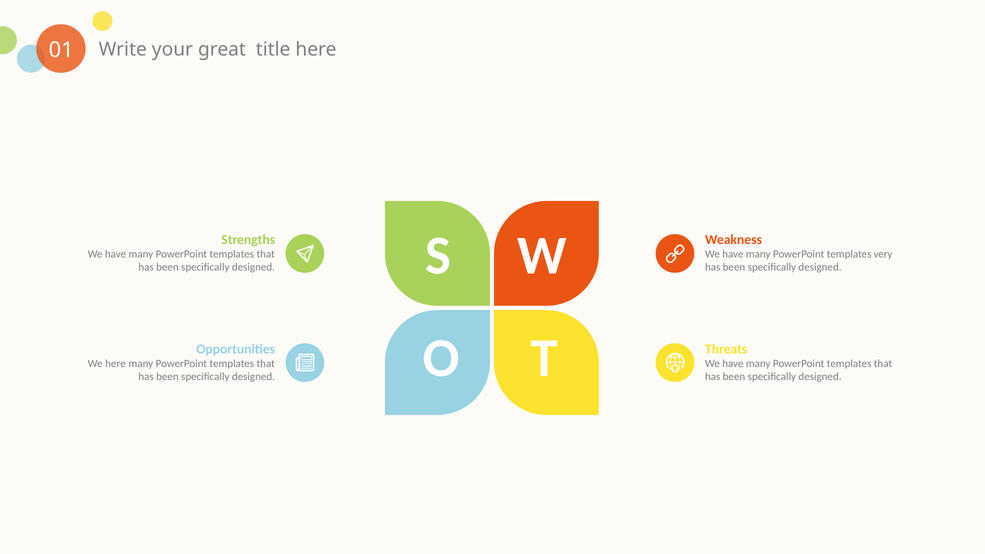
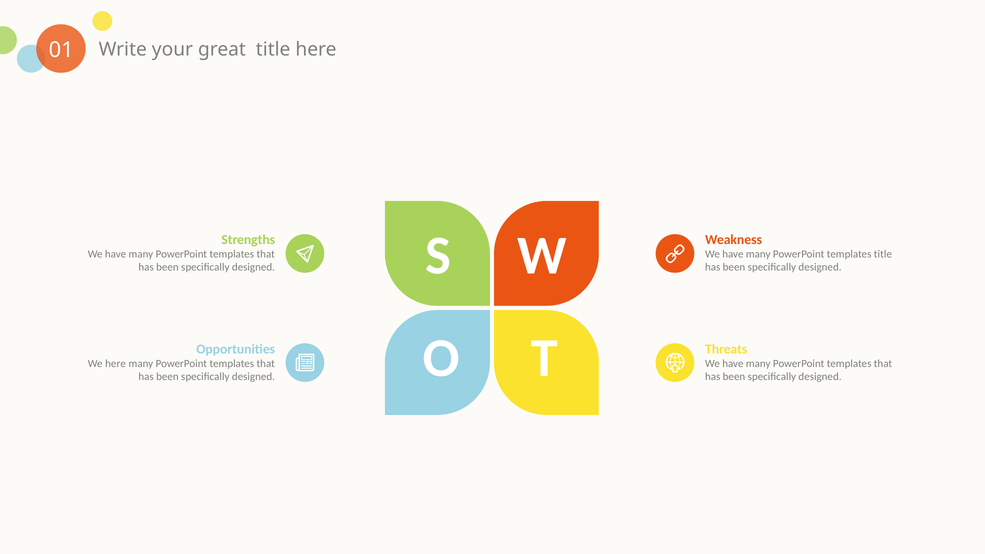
templates very: very -> title (883, 254)
